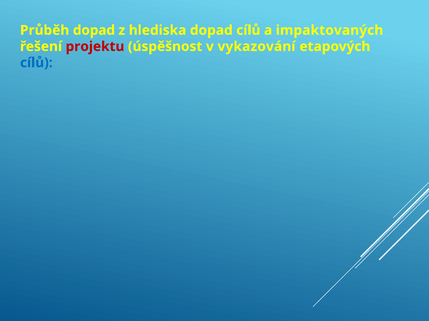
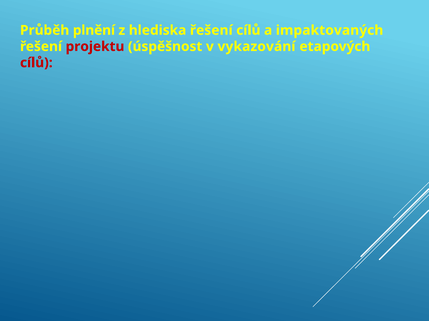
Průběh dopad: dopad -> plnění (94, 30)
hlediska dopad: dopad -> řešení (211, 30)
cílů colour: blue -> red (36, 63)
